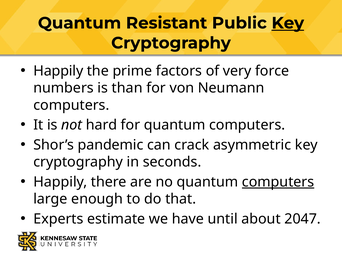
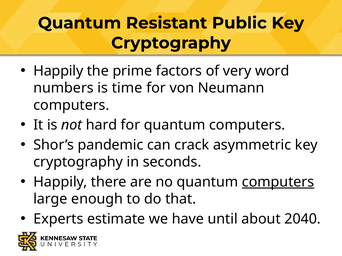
Key underline: present -> none (288, 23)
force: force -> word (272, 71)
than: than -> time (127, 88)
2047: 2047 -> 2040 (303, 219)
